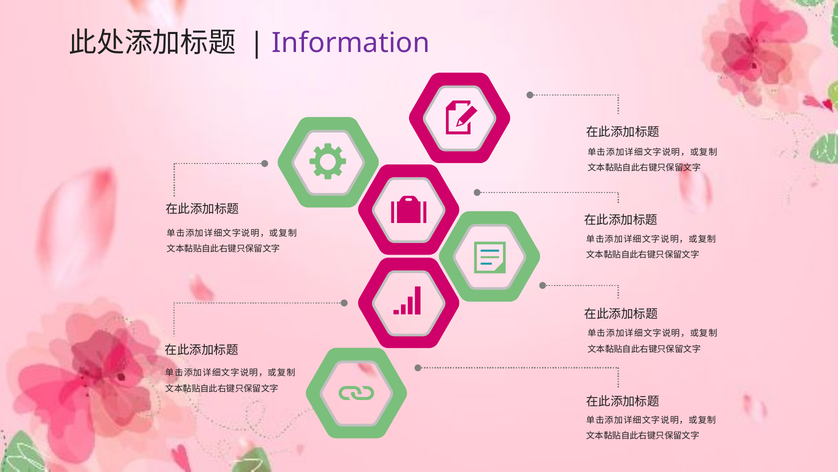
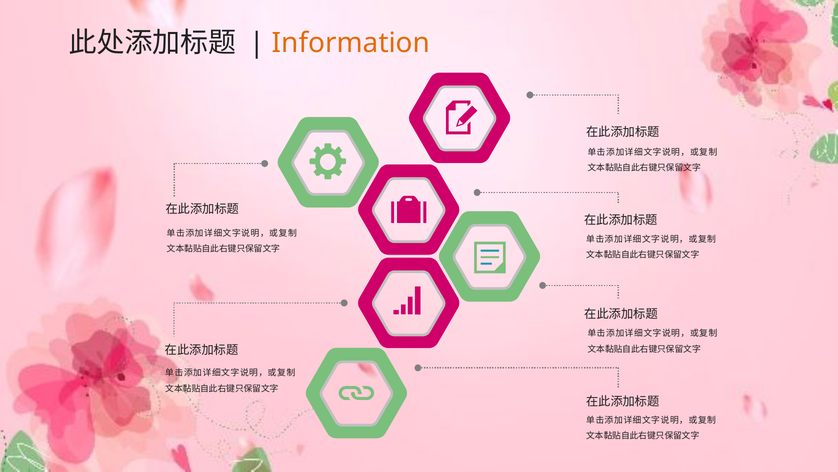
Information colour: purple -> orange (351, 43)
